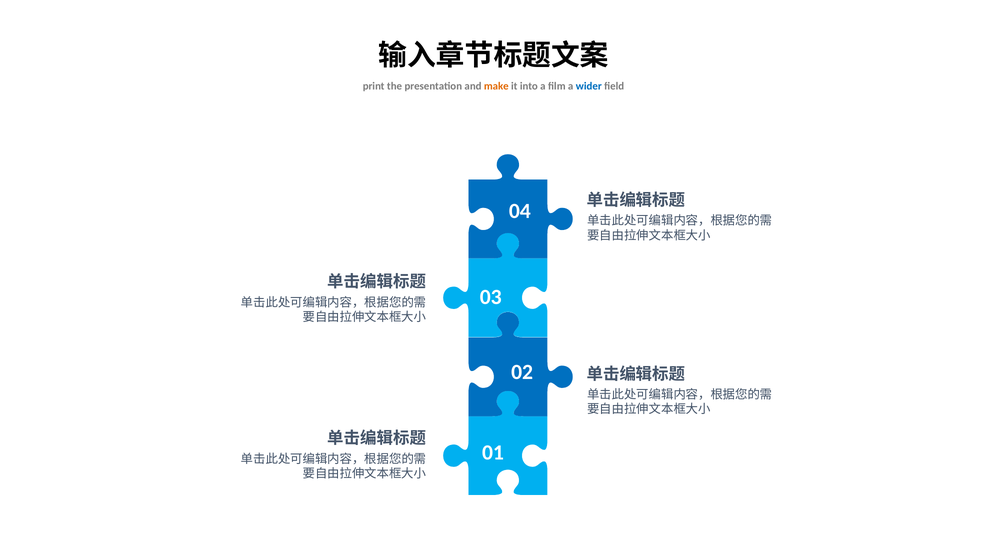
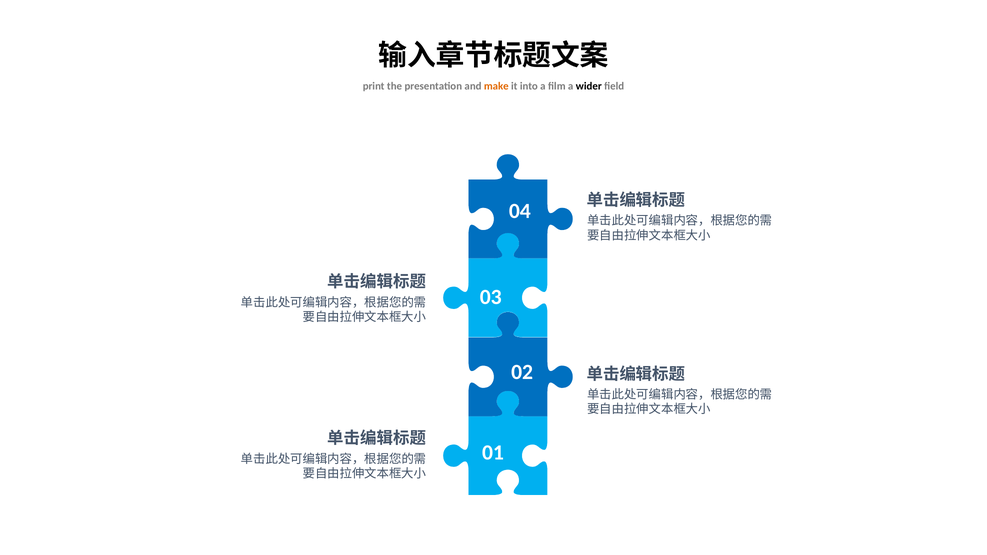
wider colour: blue -> black (589, 86)
